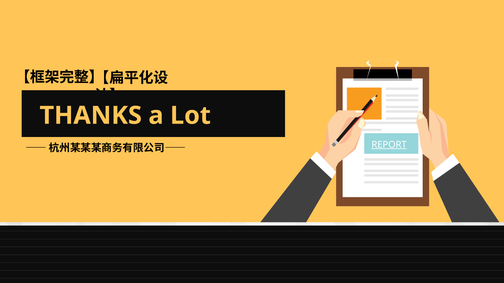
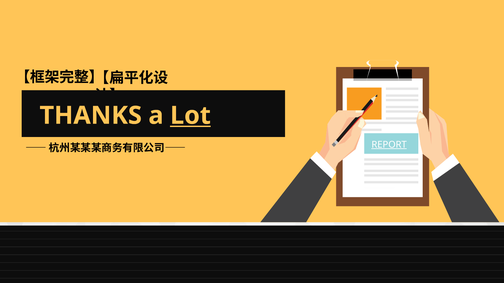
Lot underline: none -> present (190, 116)
